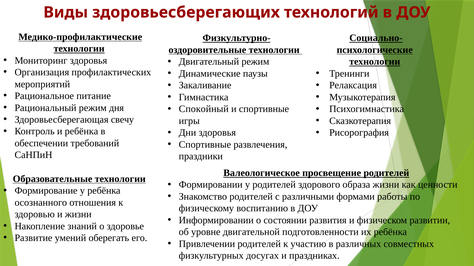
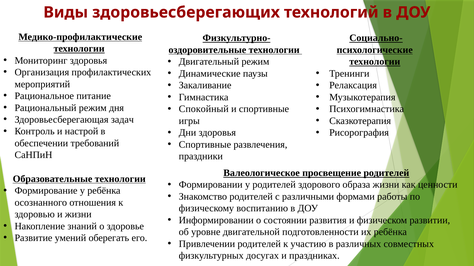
свечу: свечу -> задач (122, 120)
и ребёнка: ребёнка -> настрой (82, 132)
